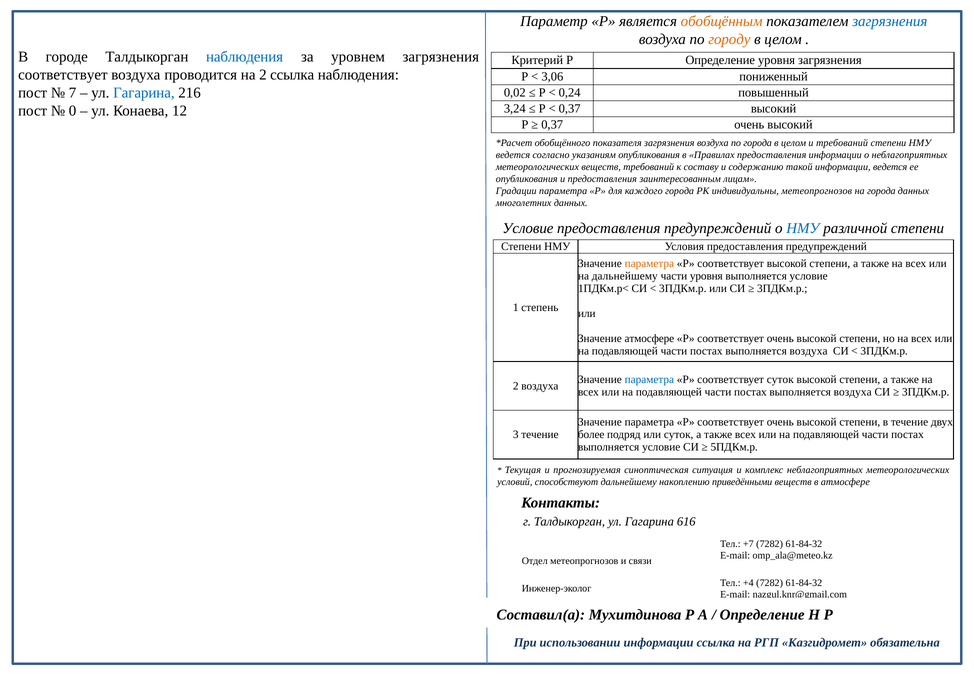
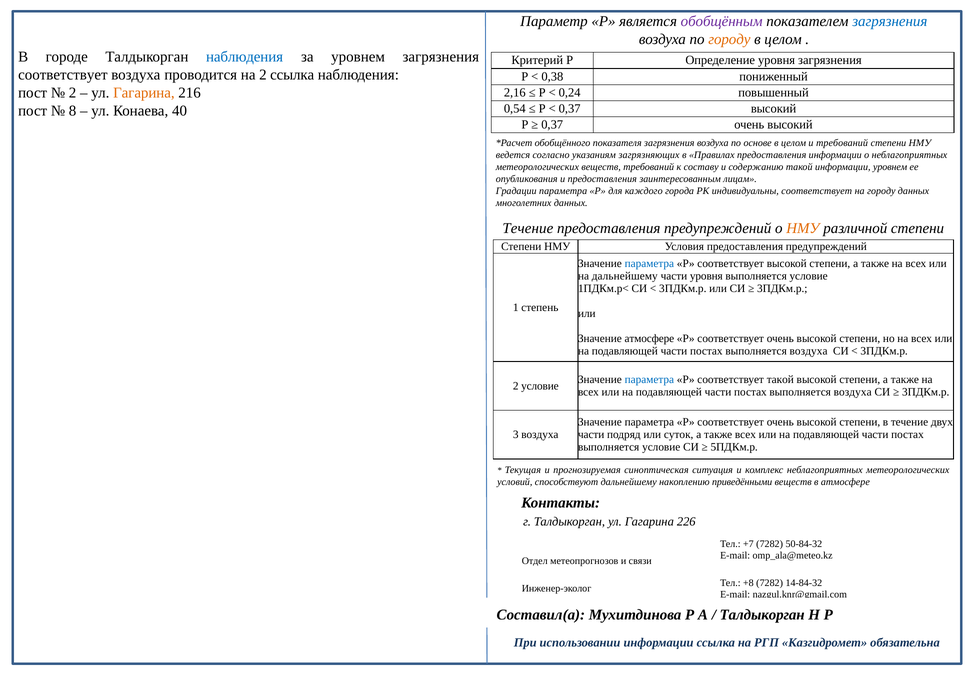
обобщённым colour: orange -> purple (722, 21)
3,06: 3,06 -> 0,38 (552, 76)
7: 7 -> 2 (73, 93)
Гагарина colour: blue -> orange (144, 93)
0,02: 0,02 -> 2,16 (515, 92)
3,24: 3,24 -> 0,54 (515, 109)
0: 0 -> 8 (73, 111)
12: 12 -> 40 (180, 111)
по города: города -> основе (758, 143)
указаниям опубликования: опубликования -> загрязняющих (649, 155)
информации ведется: ведется -> уровнем (890, 167)
индивидуальны метеопрогнозов: метеопрогнозов -> соответствует (817, 191)
на города: города -> городу (881, 191)
Условие: Условие -> Течение (528, 228)
НМУ colour: blue -> orange (803, 228)
параметра colour: orange -> blue (649, 263)
соответствует суток: суток -> такой (780, 379)
2 воздуха: воздуха -> условие (540, 386)
3 течение: течение -> воздуха (540, 434)
более: более -> части (591, 434)
616: 616 -> 226 (686, 521)
+7 7282 61-84-32: 61-84-32 -> 50-84-32 (804, 544)
+4: +4 -> +8 (748, 583)
61-84-32: 61-84-32 -> 14-84-32 (804, 583)
Определение: Определение -> Талдыкорган (762, 614)
